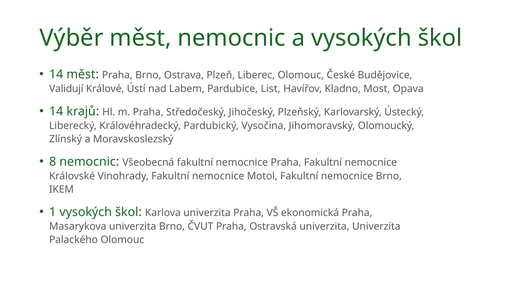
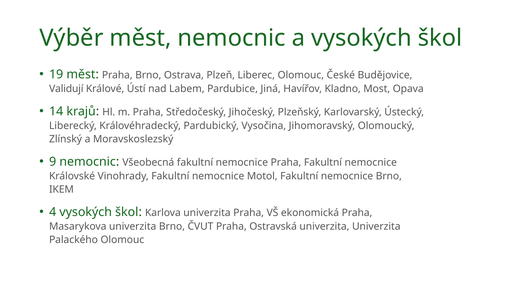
14: 14 -> 19 (56, 74)
List: List -> Jiná (271, 89)
8: 8 -> 9 (53, 162)
1: 1 -> 4 (53, 212)
